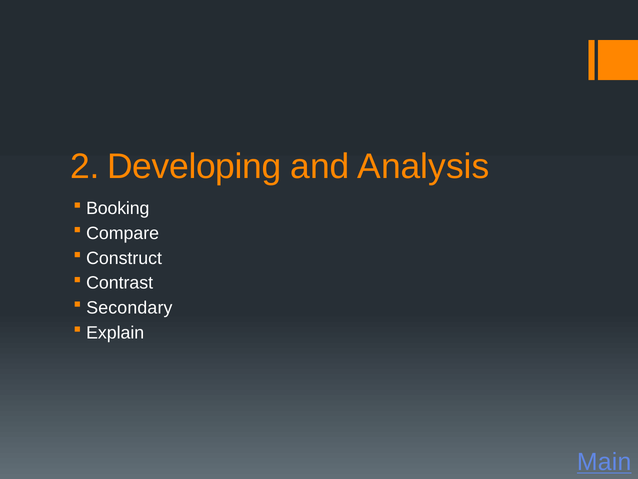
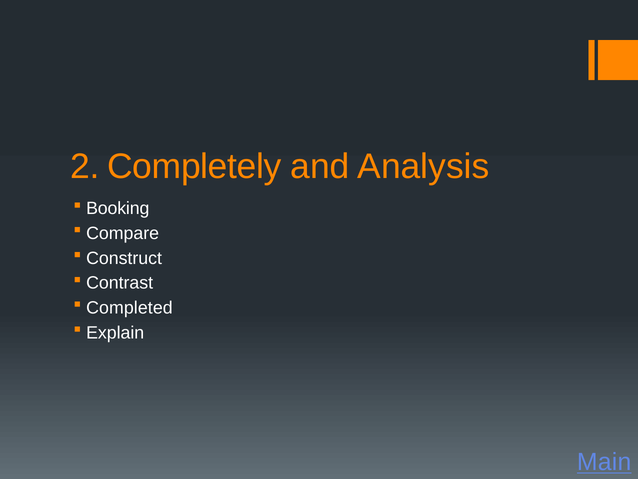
Developing: Developing -> Completely (194, 166)
Secondary: Secondary -> Completed (129, 308)
